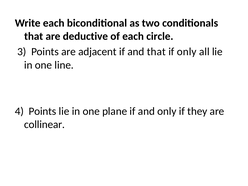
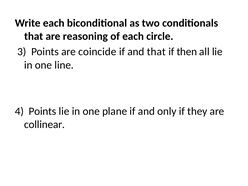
deductive: deductive -> reasoning (85, 36)
adjacent: adjacent -> coincide (97, 52)
if only: only -> then (187, 52)
